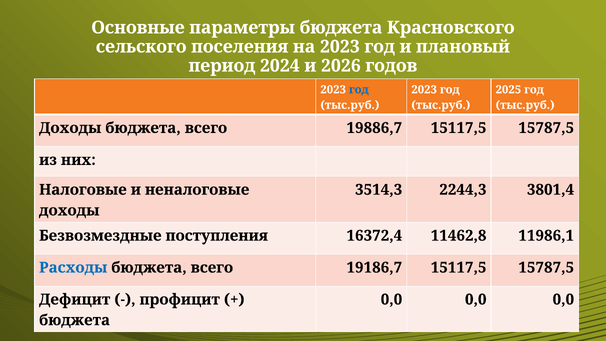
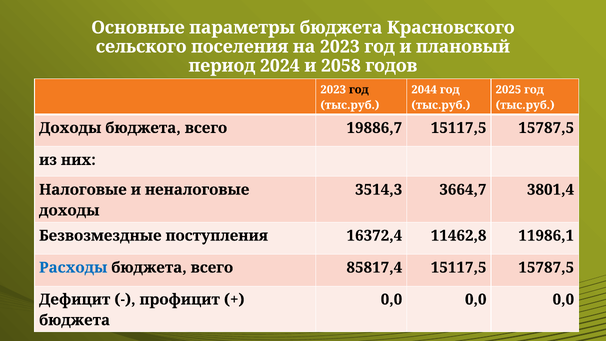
2026: 2026 -> 2058 (341, 66)
год colour: blue -> black (359, 90)
2023: 2023 -> 2044 (424, 90)
2244,3: 2244,3 -> 3664,7 (463, 190)
19186,7: 19186,7 -> 85817,4 (374, 268)
